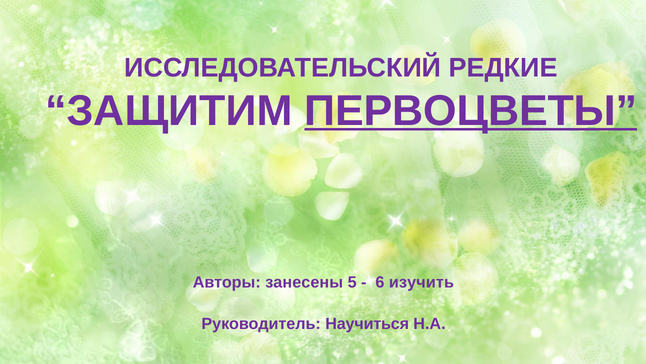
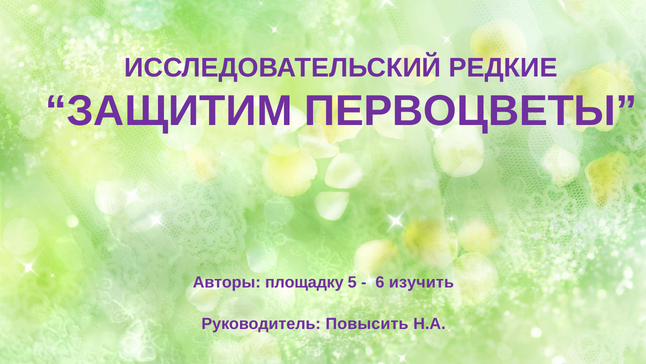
ПЕРВОЦВЕТЫ underline: present -> none (471, 111)
занесены: занесены -> площадку (304, 282)
Научиться: Научиться -> Повысить (367, 324)
